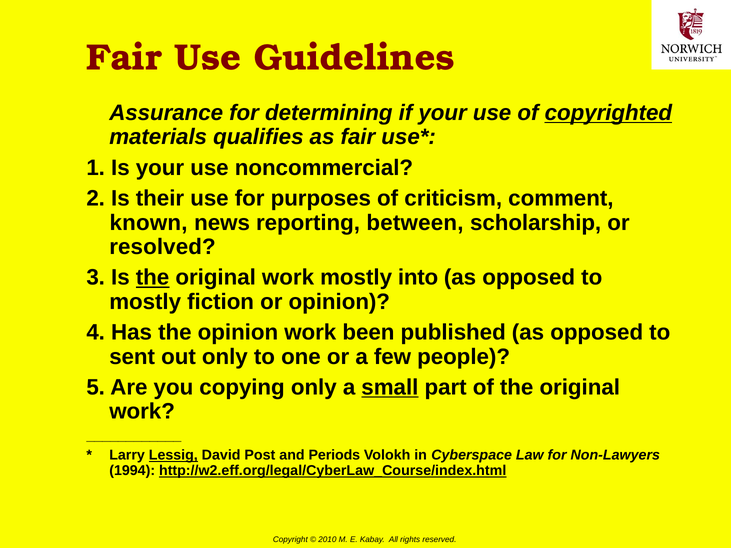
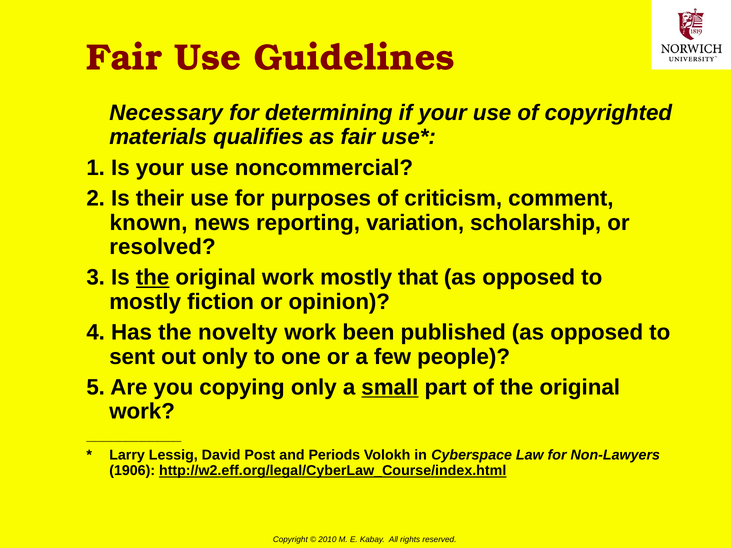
Assurance: Assurance -> Necessary (166, 113)
copyrighted underline: present -> none (608, 113)
between: between -> variation (415, 223)
into: into -> that (418, 278)
the opinion: opinion -> novelty (238, 333)
Lessig underline: present -> none (173, 455)
1994: 1994 -> 1906 (132, 471)
